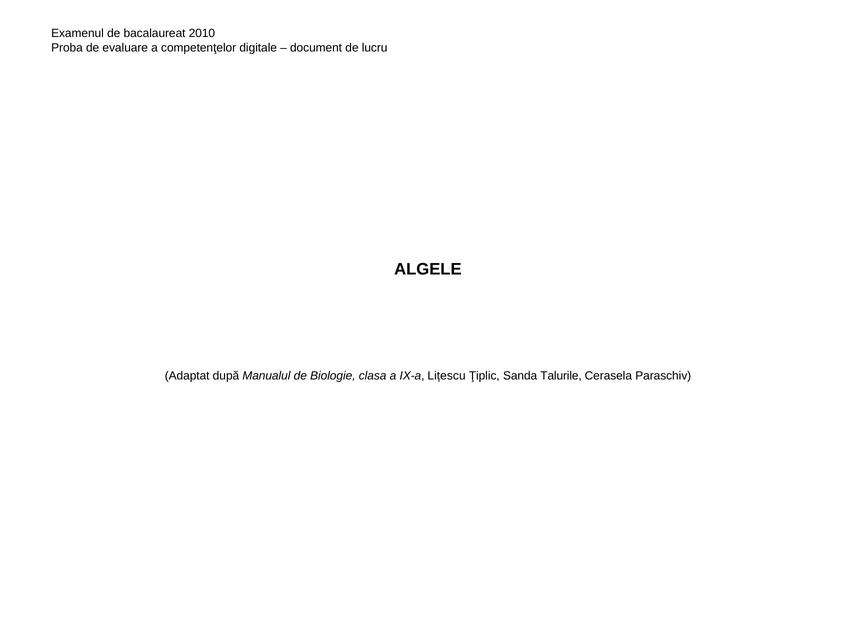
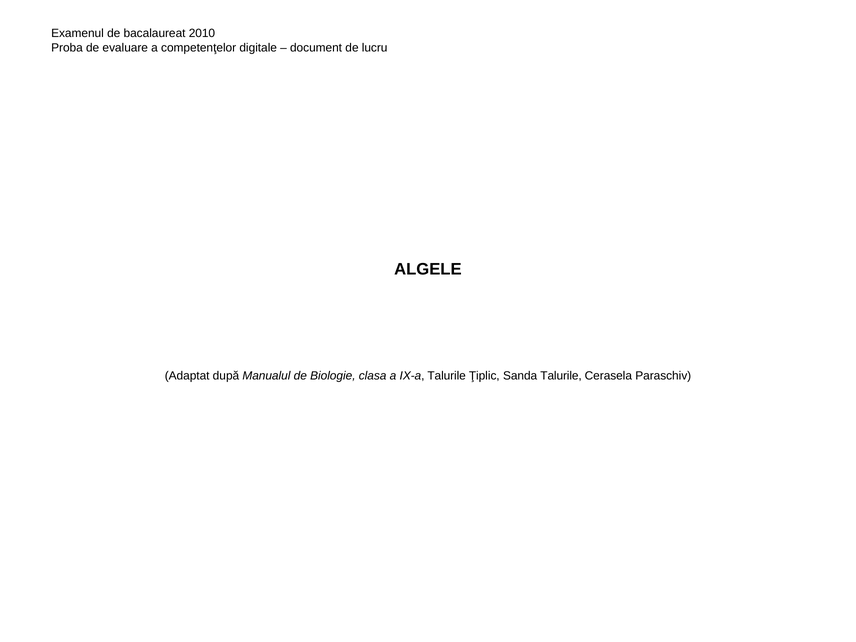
IX-a Lițescu: Lițescu -> Talurile (447, 376)
